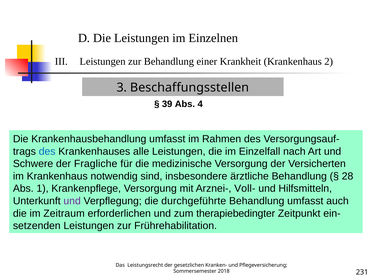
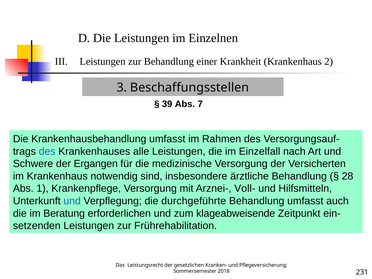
4: 4 -> 7 (200, 104)
Fragliche: Fragliche -> Ergangen (96, 164)
und colour: purple -> blue (72, 201)
Zeitraum: Zeitraum -> Beratung (64, 213)
therapiebedingter: therapiebedingter -> klageabweisende (236, 213)
